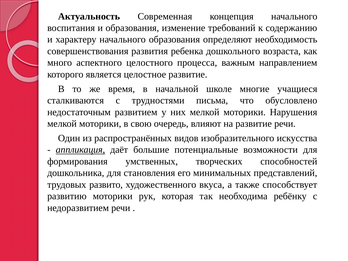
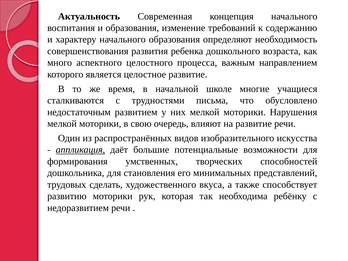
развито: развито -> сделать (106, 185)
